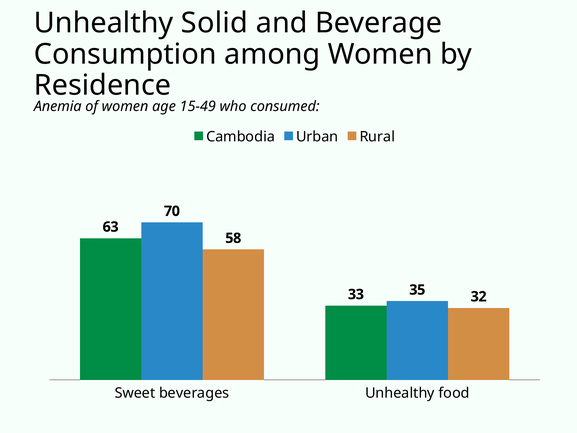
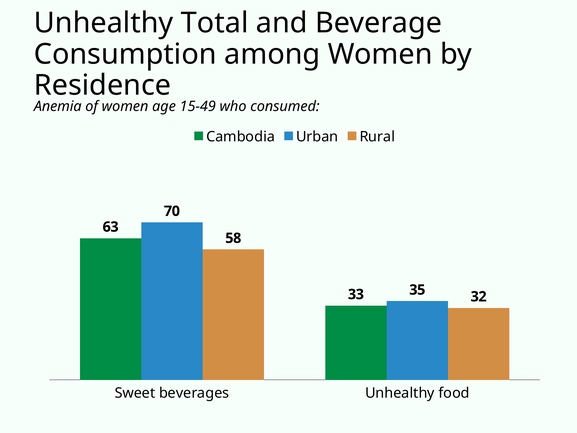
Solid: Solid -> Total (215, 23)
